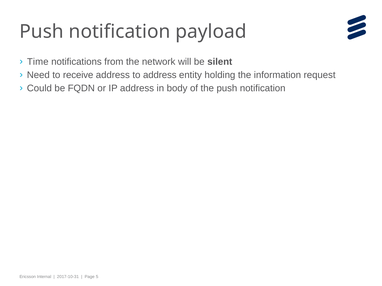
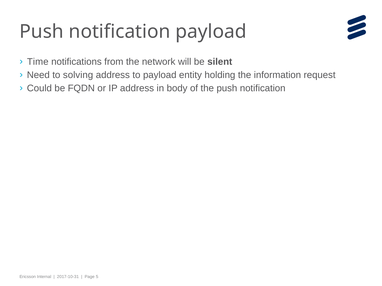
receive: receive -> solving (78, 75)
to address: address -> payload (160, 75)
